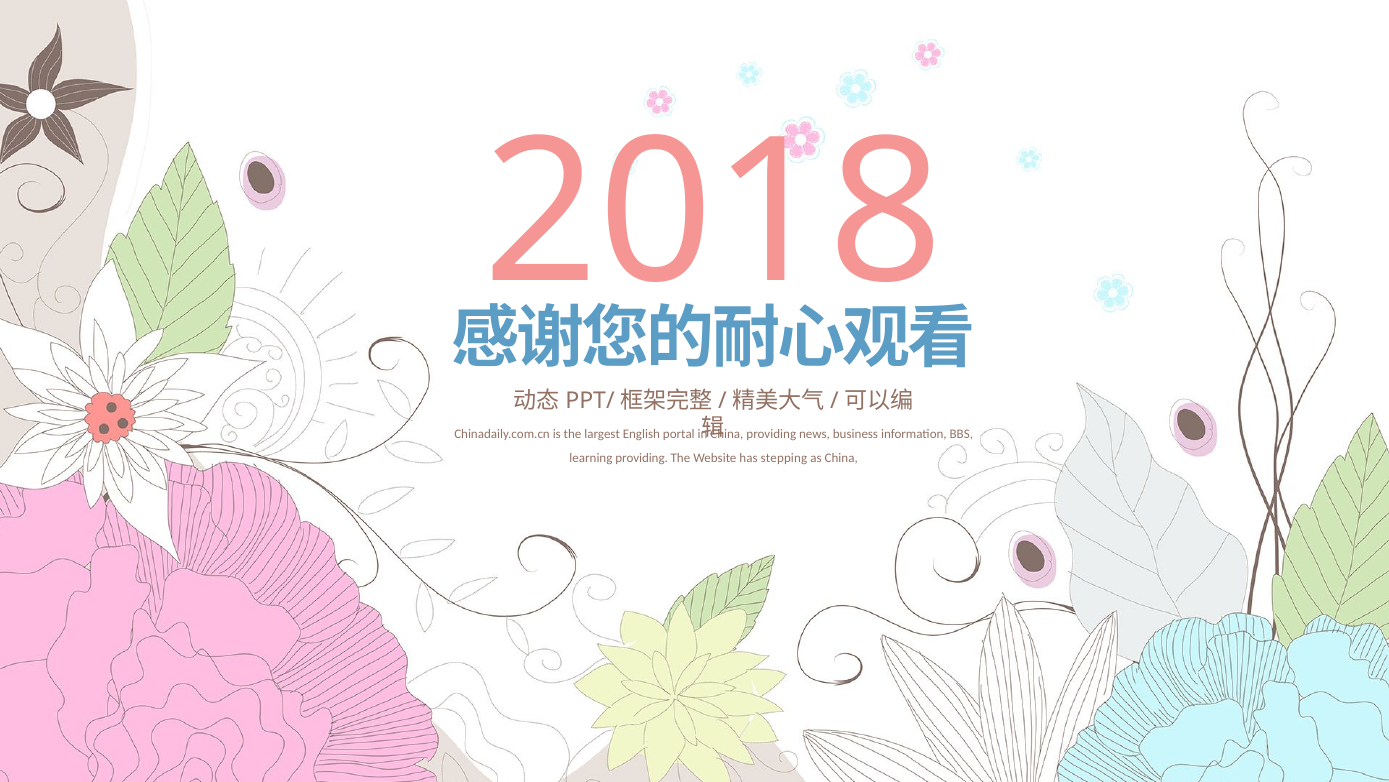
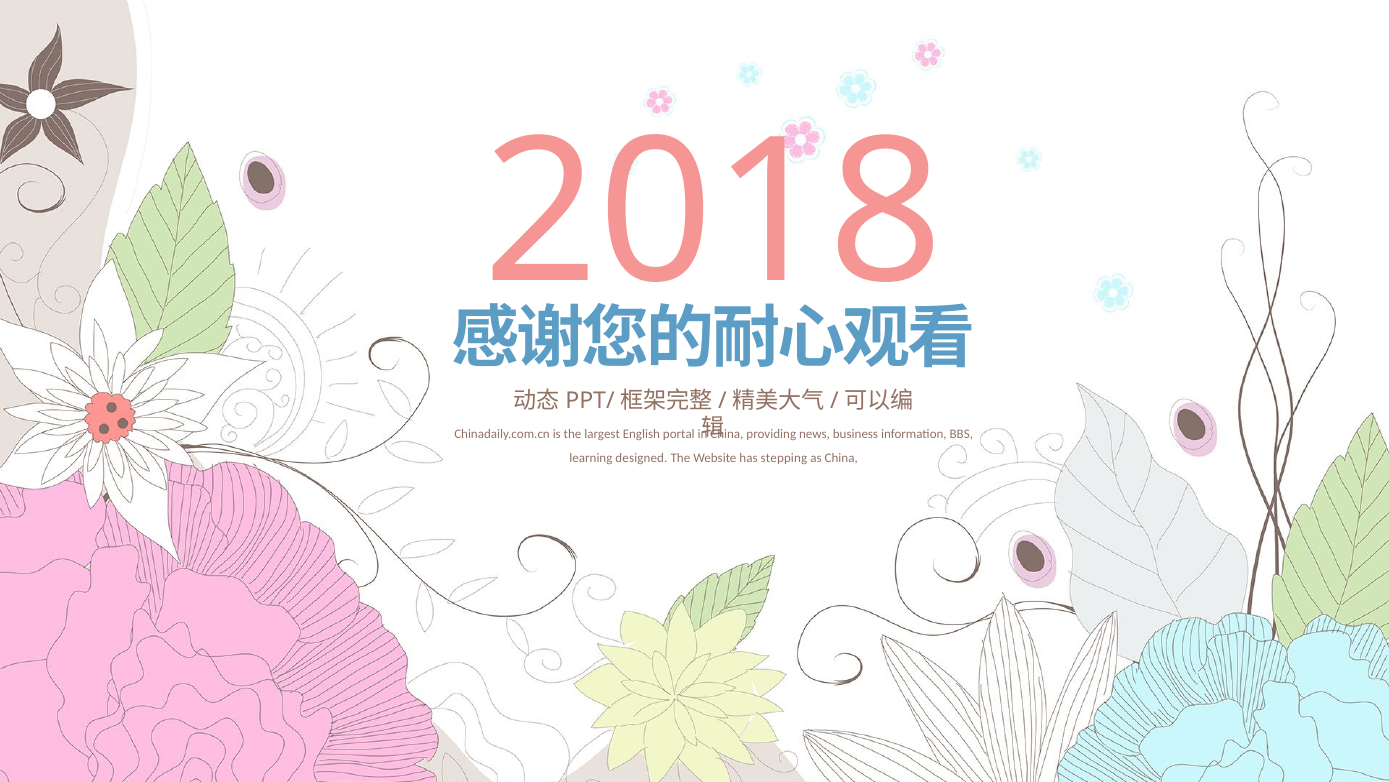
learning providing: providing -> designed (641, 458)
